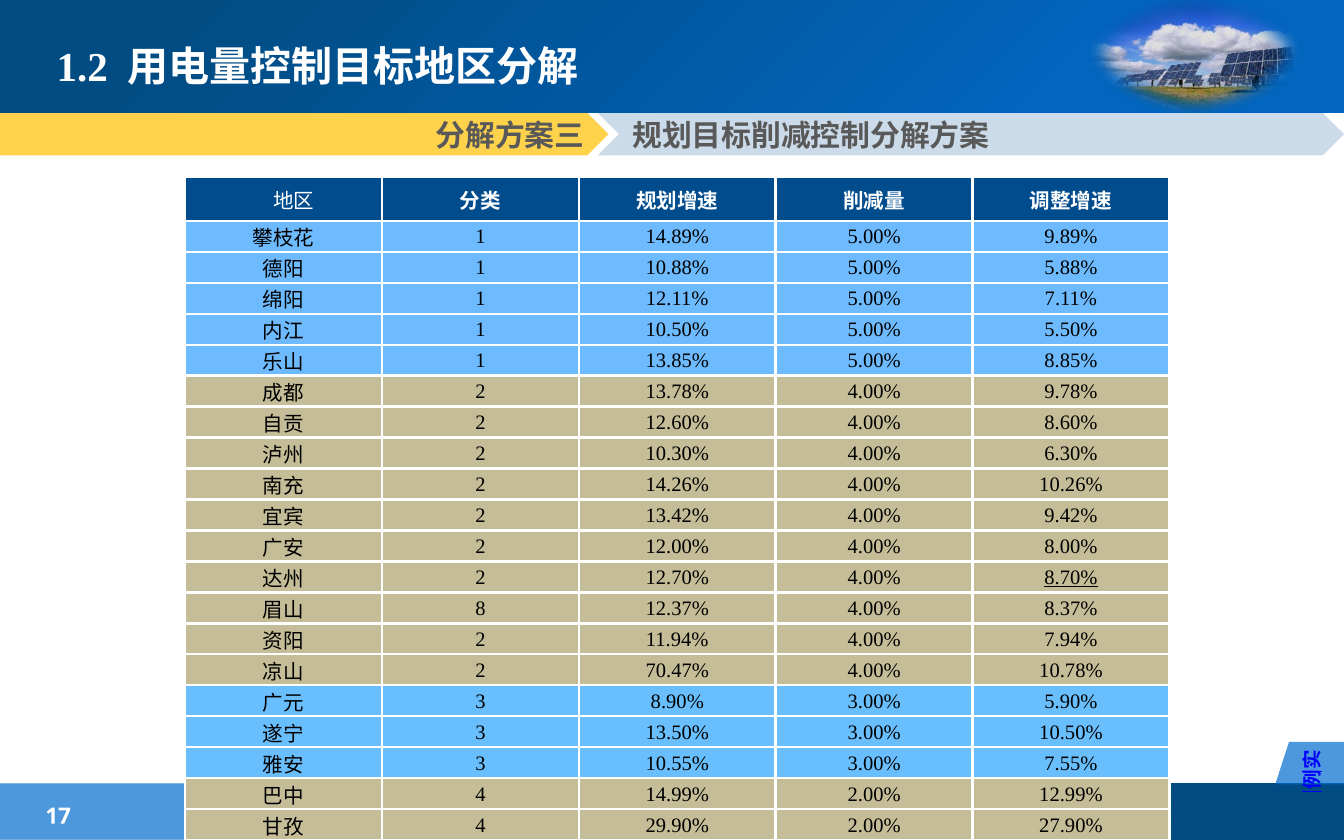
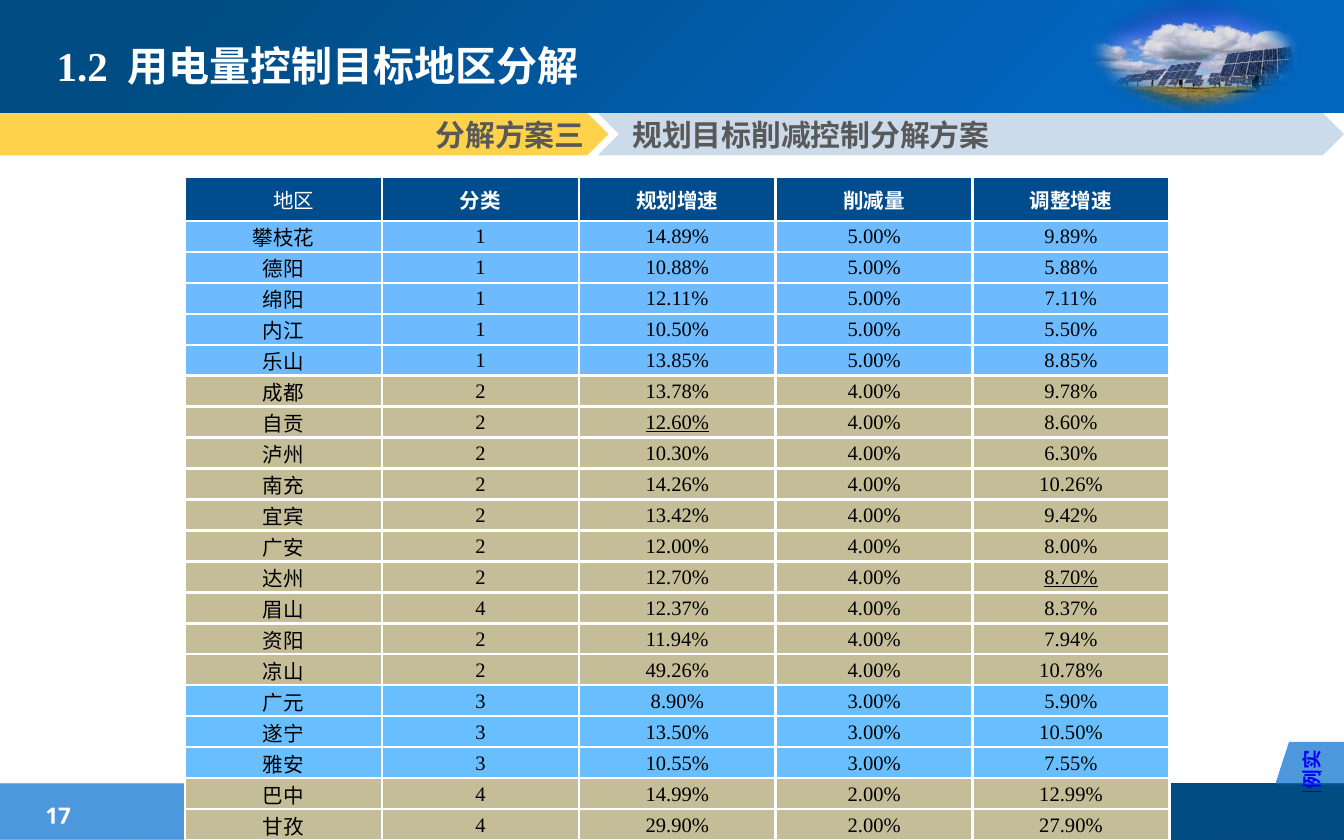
12.60% underline: none -> present (677, 423)
8: 8 -> 4 (480, 609)
70.47%: 70.47% -> 49.26% (677, 670)
